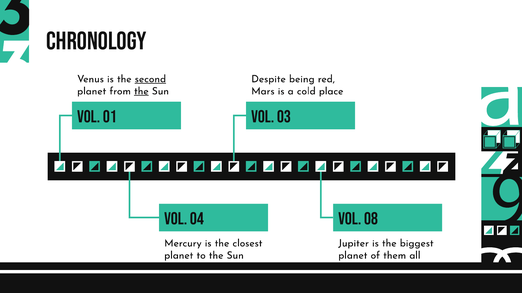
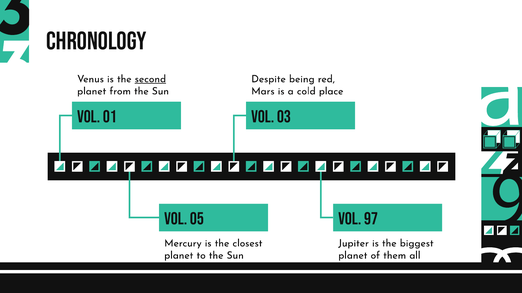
the underline: present -> none (141, 91)
04: 04 -> 05 (197, 219)
08: 08 -> 97 (371, 219)
